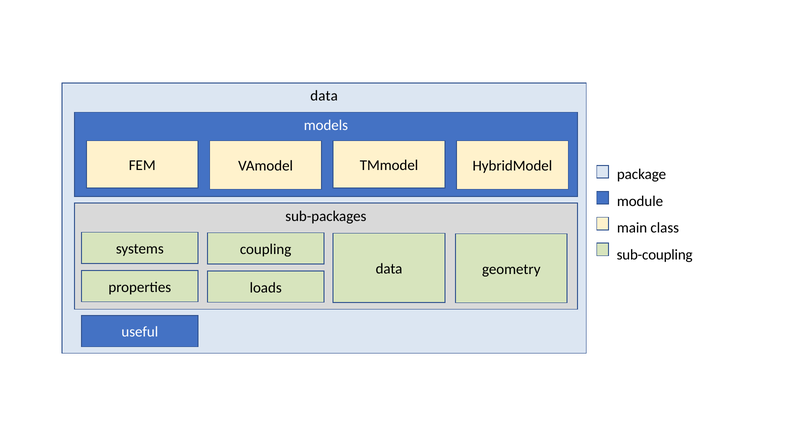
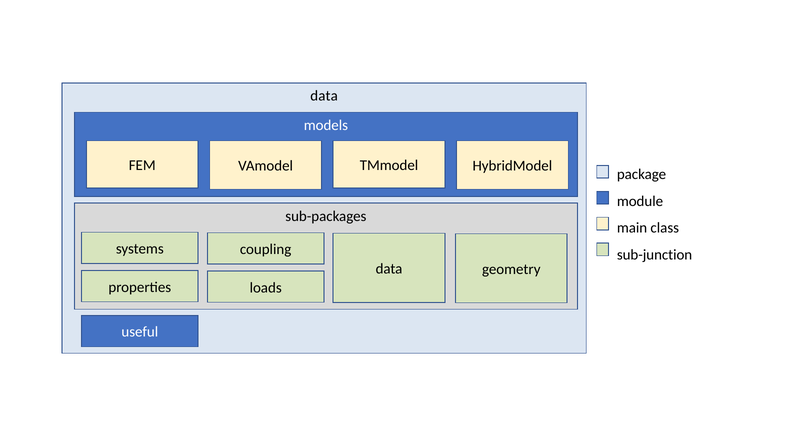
sub-coupling: sub-coupling -> sub-junction (655, 255)
